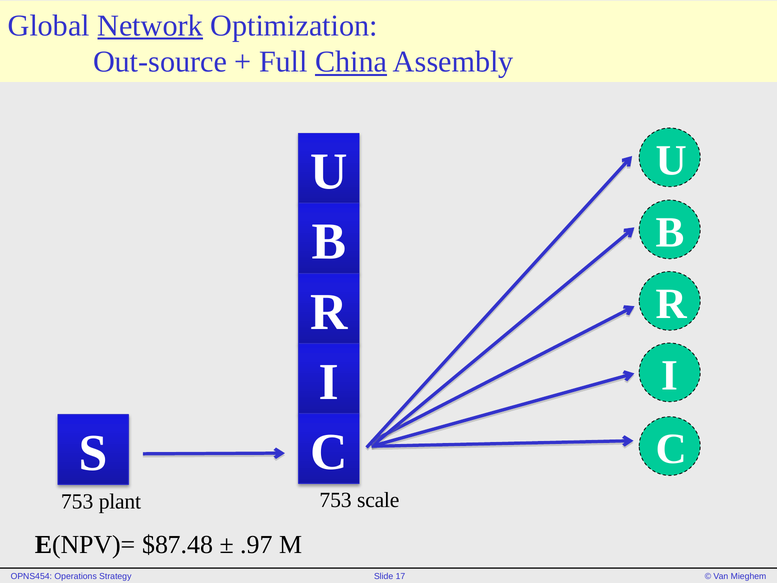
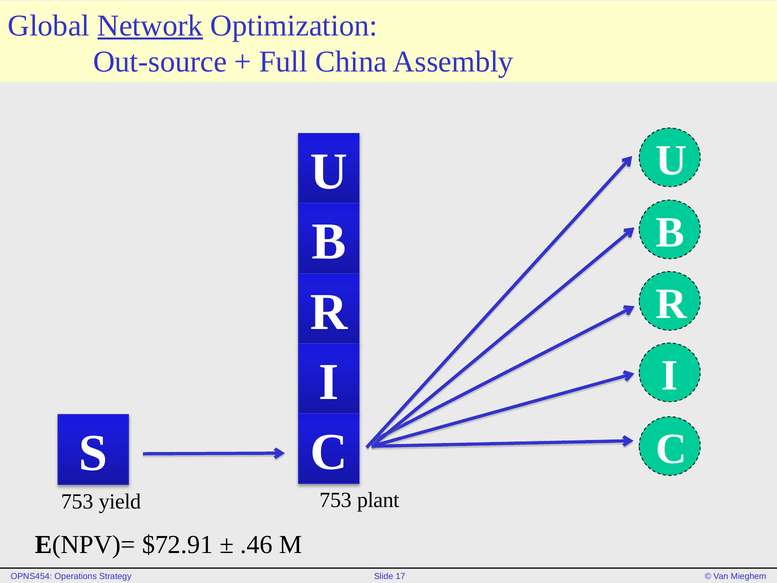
China underline: present -> none (351, 62)
scale: scale -> plant (378, 500)
plant: plant -> yield (120, 501)
$87.48: $87.48 -> $72.91 (178, 544)
.97: .97 -> .46 (257, 544)
